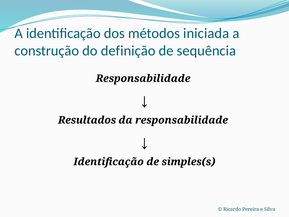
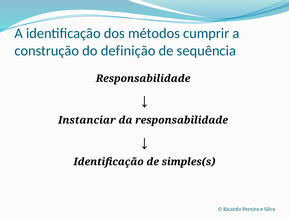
iniciada: iniciada -> cumprir (206, 33)
Resultados: Resultados -> Instanciar (87, 120)
